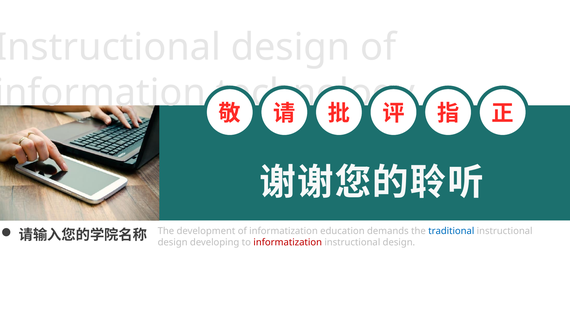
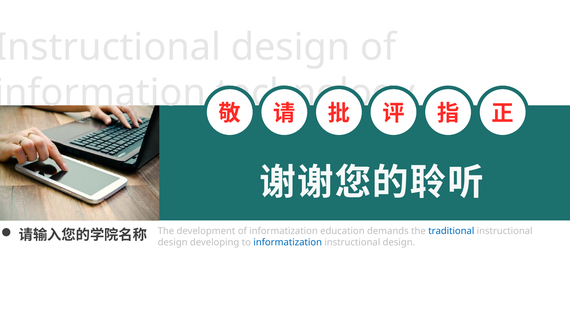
informatization colour: red -> blue (288, 242)
